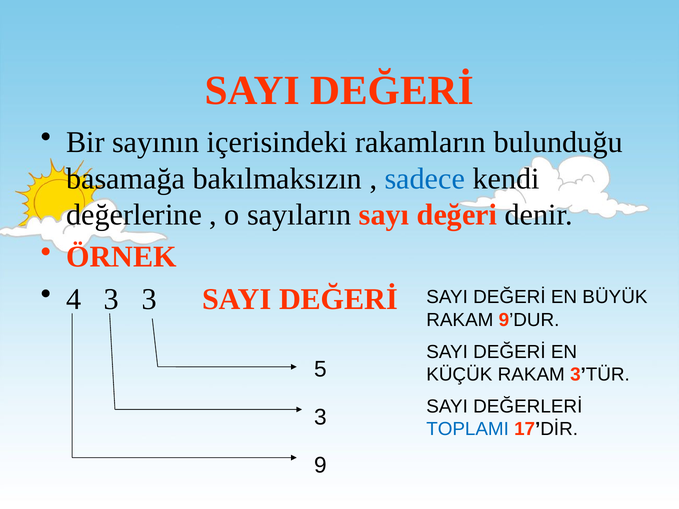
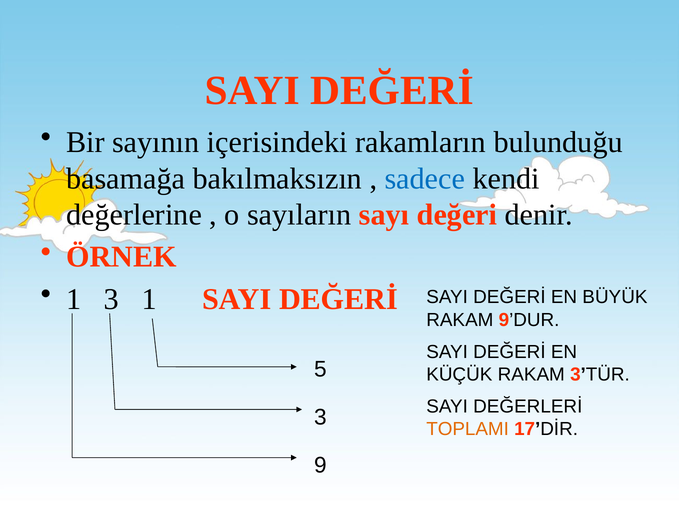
4: 4 -> 1 (74, 299)
3 3: 3 -> 1 (149, 299)
TOPLAMI colour: blue -> orange (468, 429)
